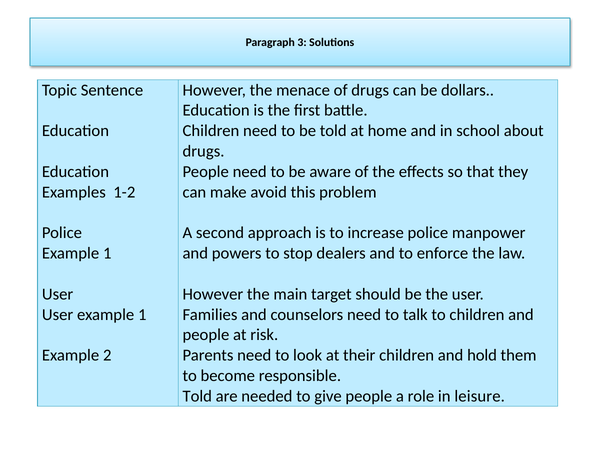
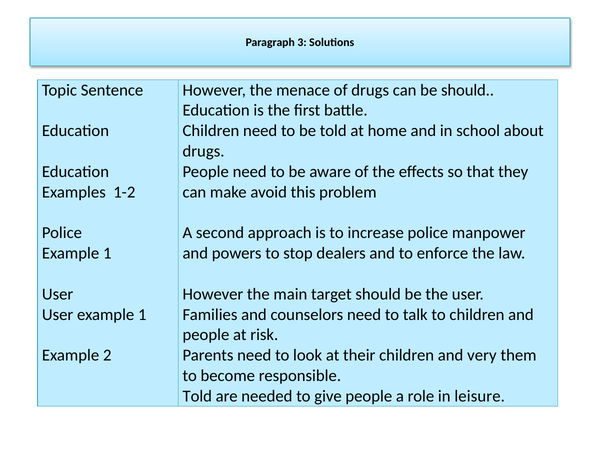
be dollars: dollars -> should (468, 90)
hold: hold -> very (482, 355)
